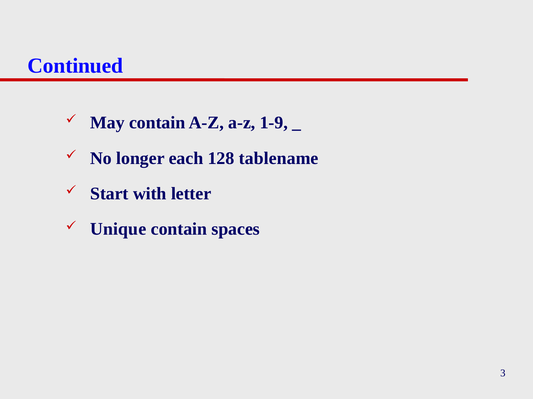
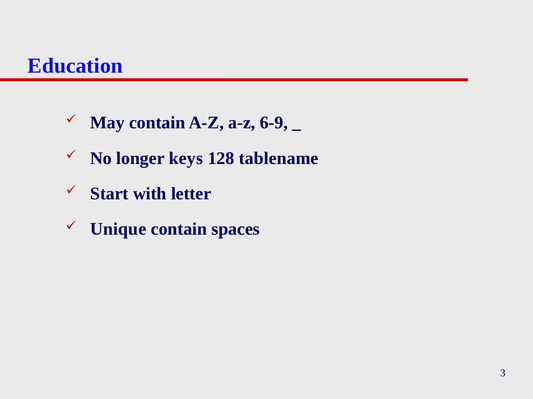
Continued: Continued -> Education (75, 66)
1-9: 1-9 -> 6-9 (274, 123)
each: each -> keys (186, 159)
